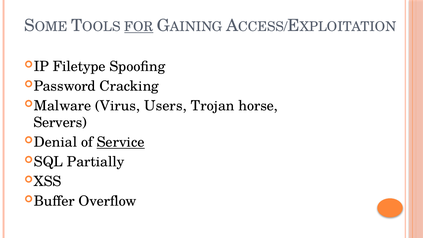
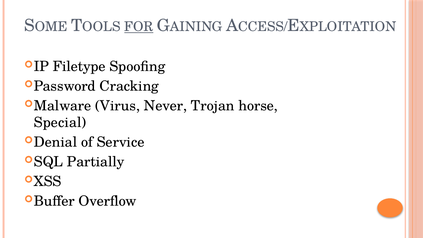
Users: Users -> Never (165, 106)
Servers: Servers -> Special (60, 123)
Service underline: present -> none (121, 142)
